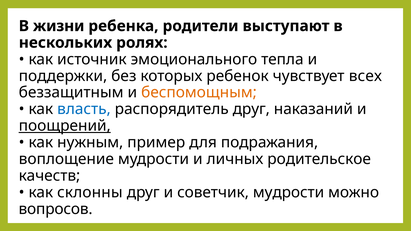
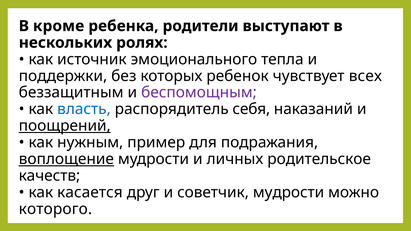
жизни: жизни -> кроме (59, 26)
беспомощным colour: orange -> purple (199, 93)
распорядитель друг: друг -> себя (251, 109)
воплощение underline: none -> present (66, 159)
склонны: склонны -> касается (90, 193)
вопросов: вопросов -> которого (55, 209)
